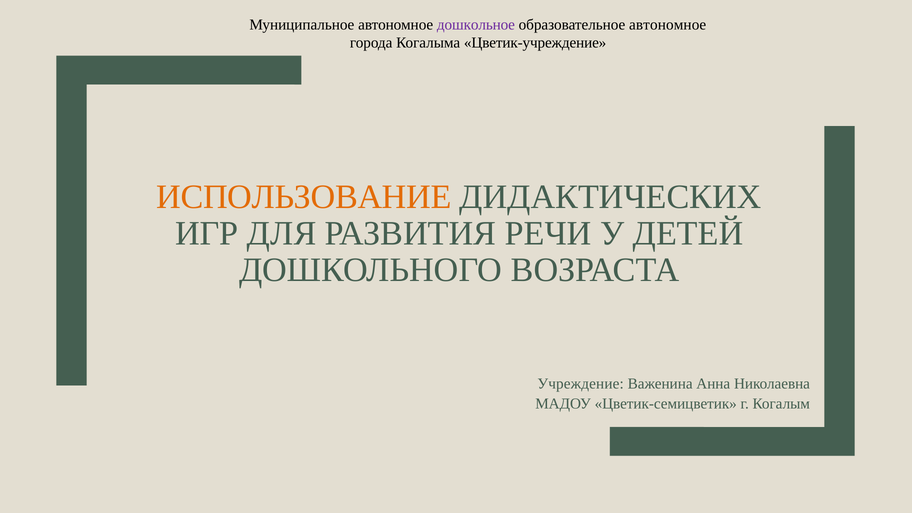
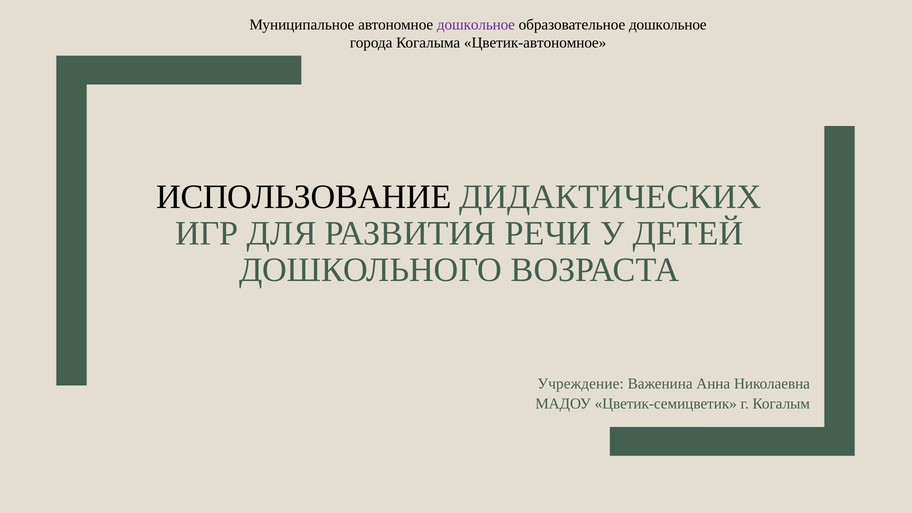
образовательное автономное: автономное -> дошкольное (668, 25)
Цветик-учреждение: Цветик-учреждение -> Цветик-автономное (535, 43)
ИСПОЛЬЗОВАНИЕ colour: orange -> black (304, 197)
